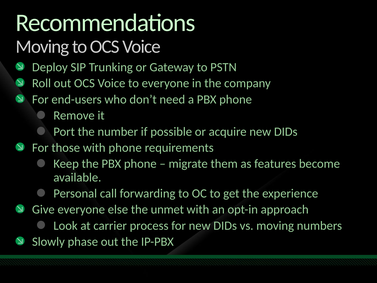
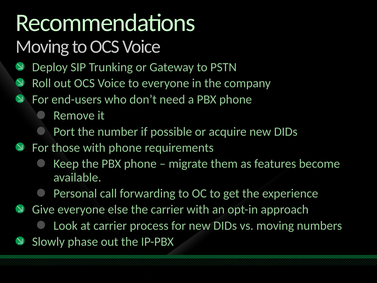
the unmet: unmet -> carrier (167, 209)
